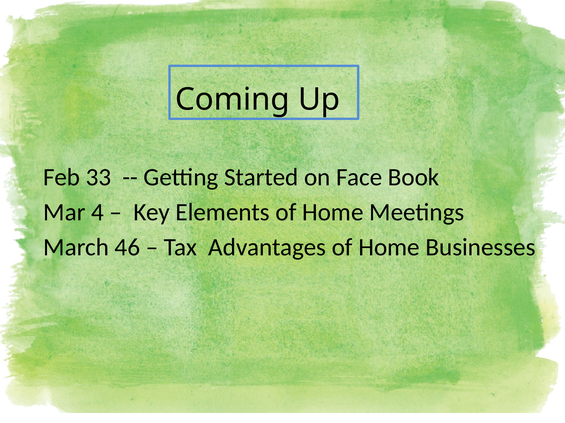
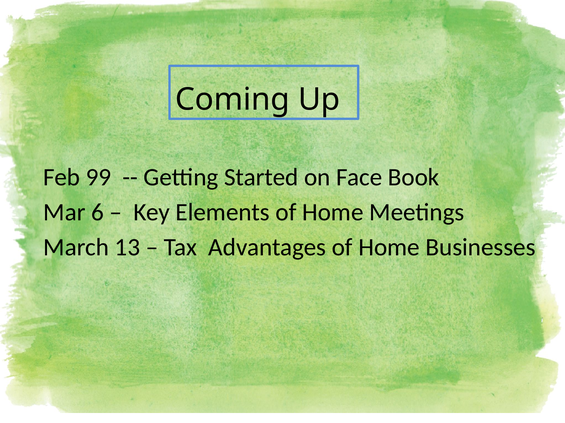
33: 33 -> 99 (99, 177)
4: 4 -> 6 (98, 213)
46: 46 -> 13 (127, 248)
